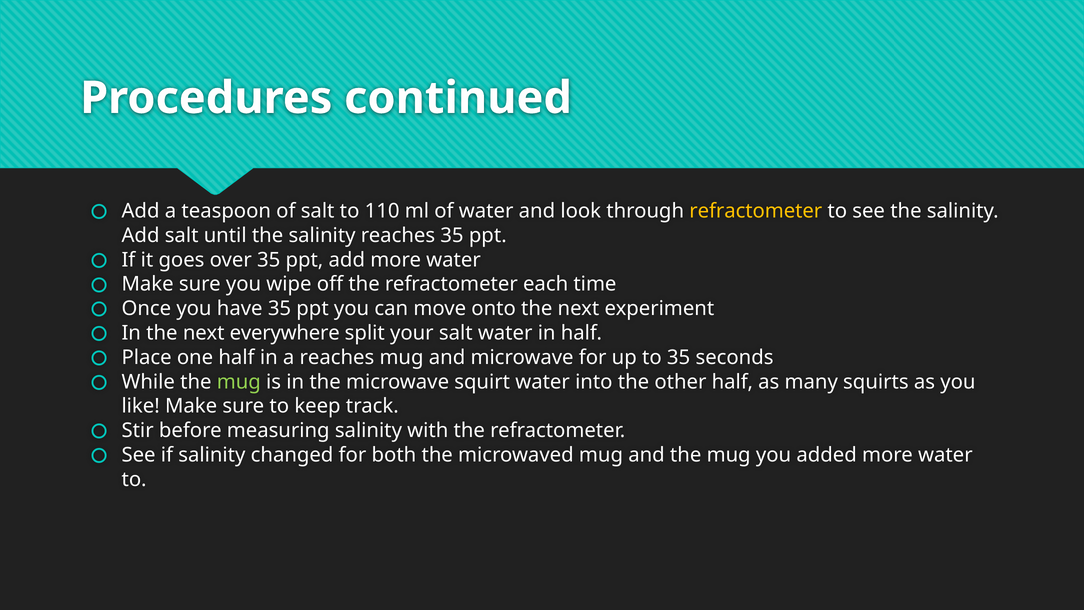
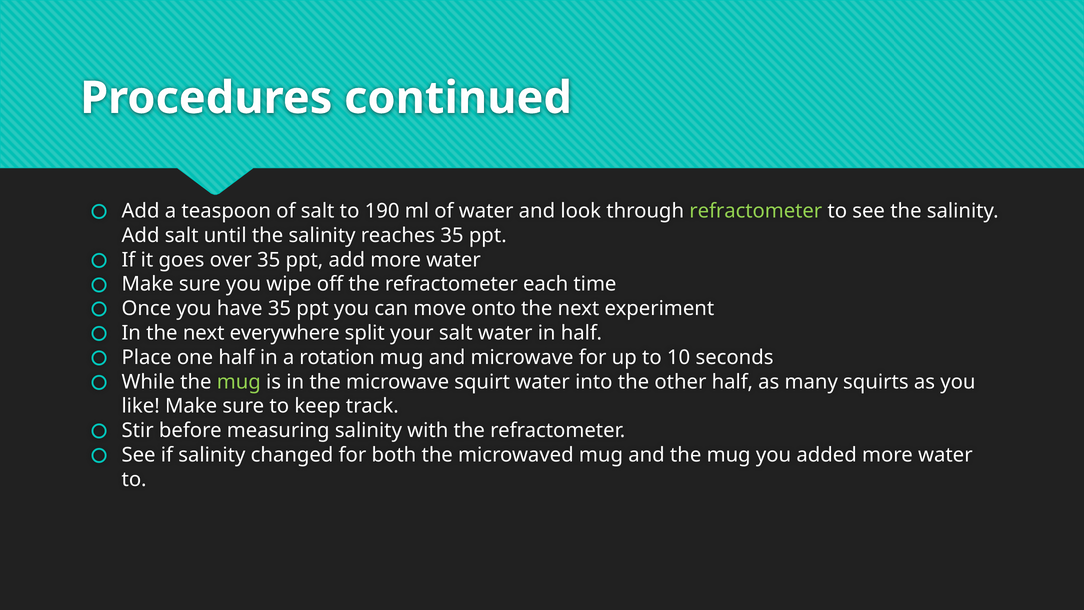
110: 110 -> 190 (382, 211)
refractometer colour: yellow -> light green (756, 211)
a reaches: reaches -> rotation (337, 357)
to 35: 35 -> 10 (679, 357)
